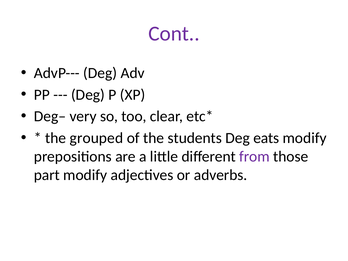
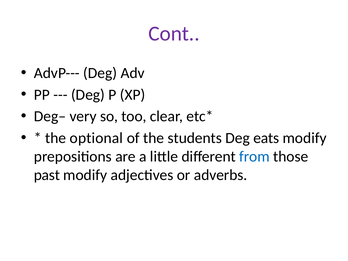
grouped: grouped -> optional (96, 138)
from colour: purple -> blue (254, 157)
part: part -> past (47, 175)
